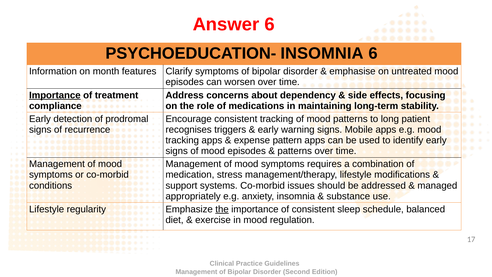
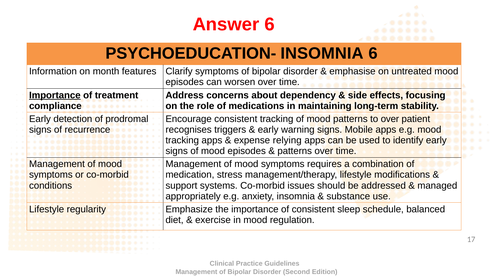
to long: long -> over (390, 119)
pattern: pattern -> relying (287, 140)
the underline: present -> none (222, 209)
